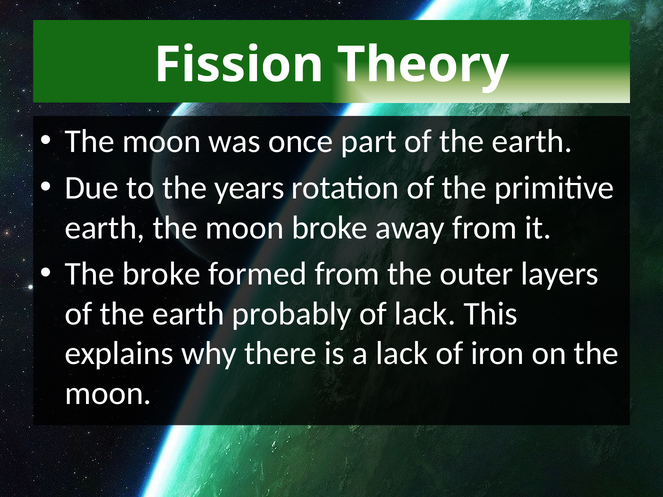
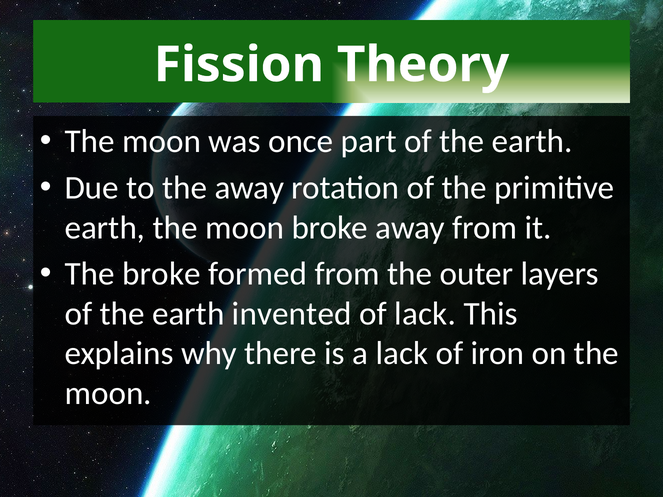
the years: years -> away (249, 188)
probably: probably -> invented (292, 314)
